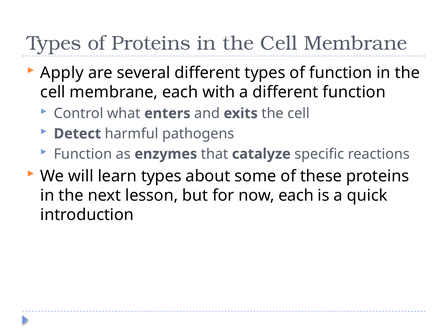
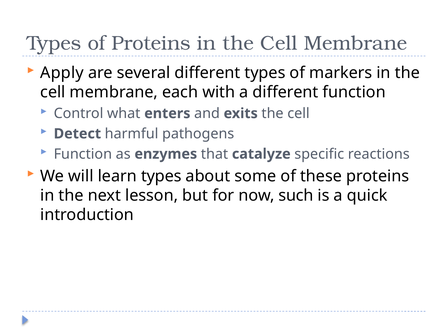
of function: function -> markers (341, 73)
now each: each -> such (296, 196)
